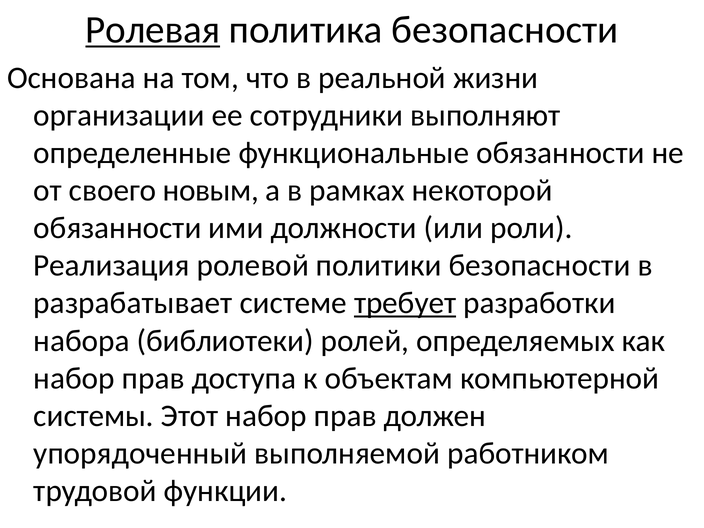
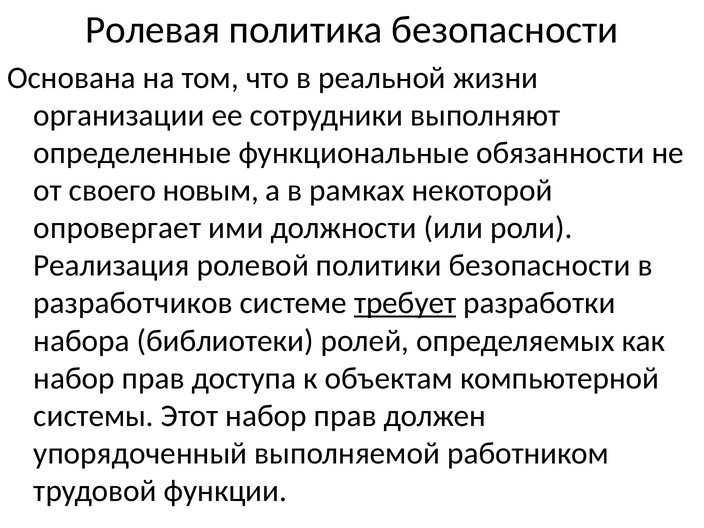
Ролевая underline: present -> none (153, 30)
обязанности: обязанности -> опровергает (117, 228)
разрабатывает: разрабатывает -> разработчиков (133, 303)
